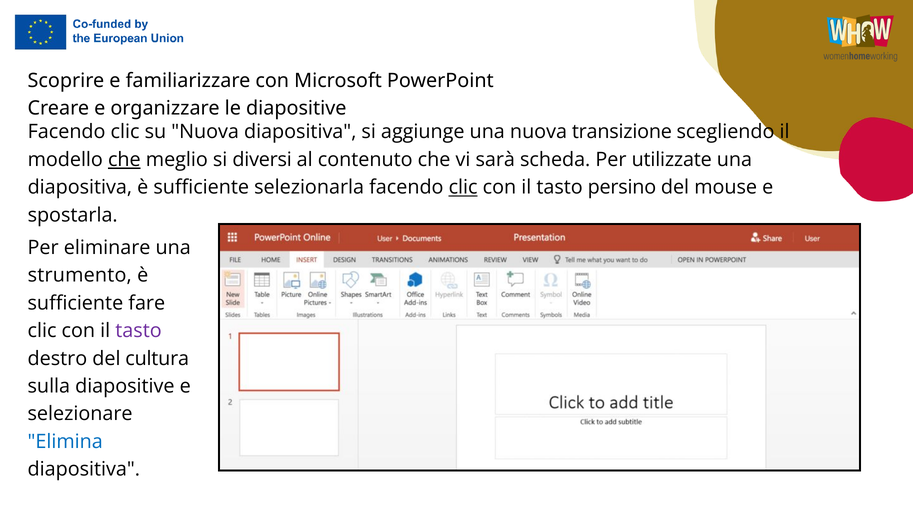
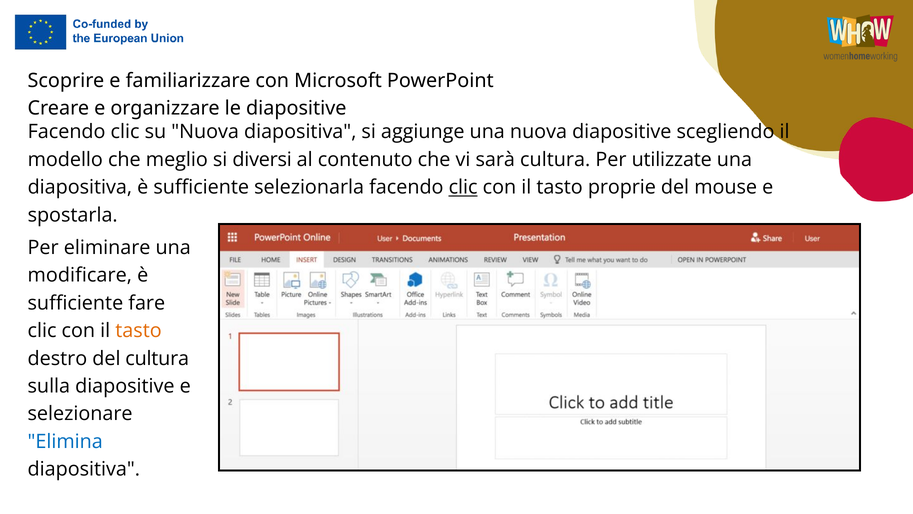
nuova transizione: transizione -> diapositive (622, 132)
che underline: present -> none (124, 160)
sarà scheda: scheda -> cultura (555, 160)
persino: persino -> proprie (622, 187)
strumento: strumento -> modificare (80, 275)
tasto colour: purple -> orange (139, 330)
